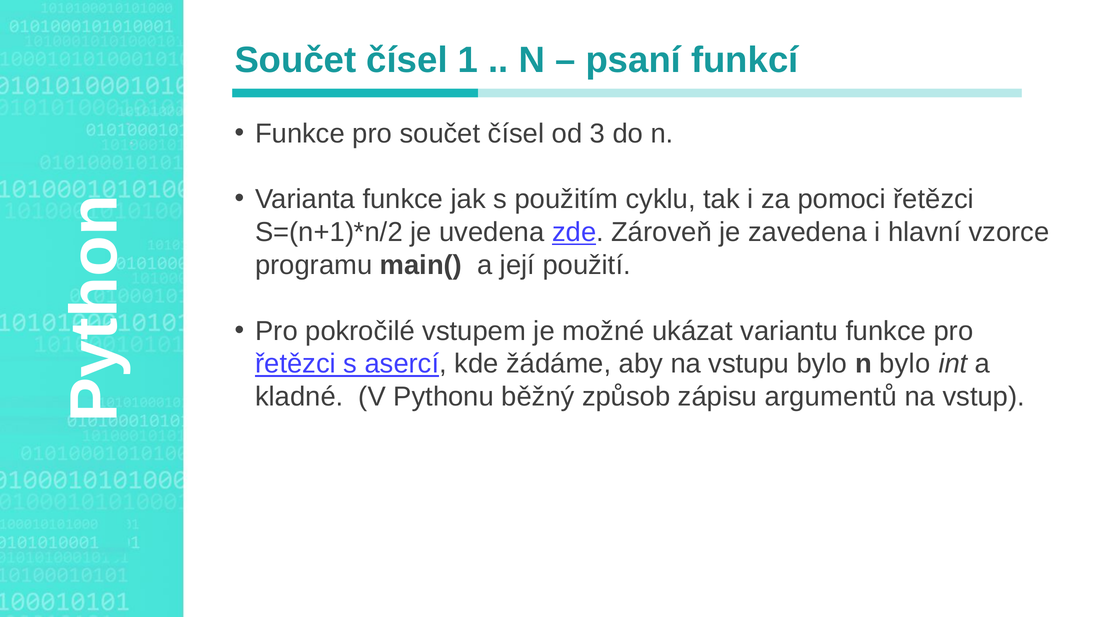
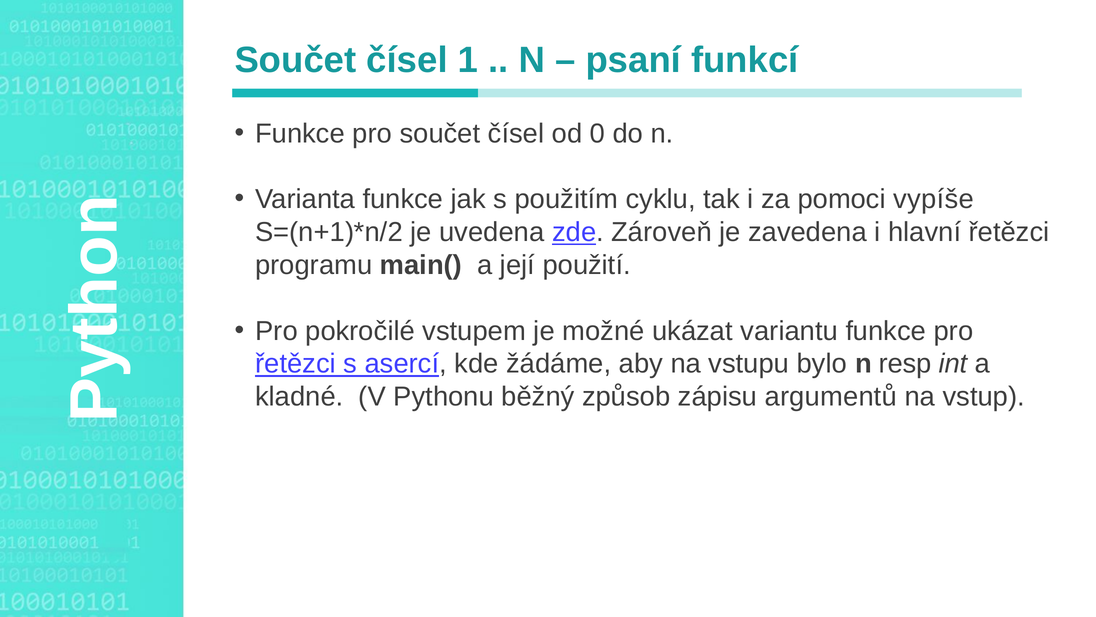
3: 3 -> 0 (597, 133)
pomoci řetězci: řetězci -> vypíše (934, 199)
hlavní vzorce: vzorce -> řetězci (1009, 232)
n bylo: bylo -> resp (905, 364)
